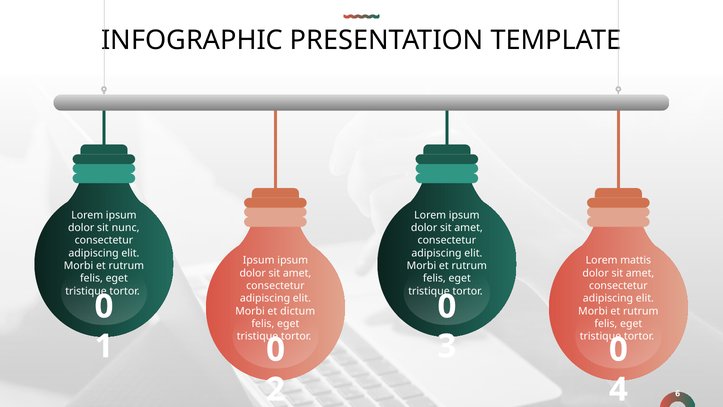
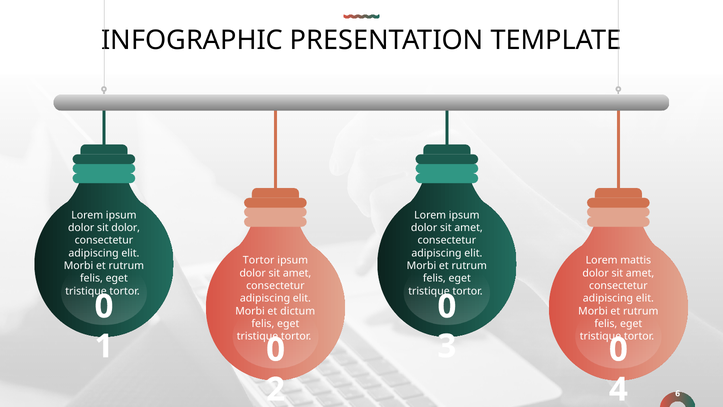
sit nunc: nunc -> dolor (126, 228)
Ipsum: Ipsum -> Tortor (259, 260)
